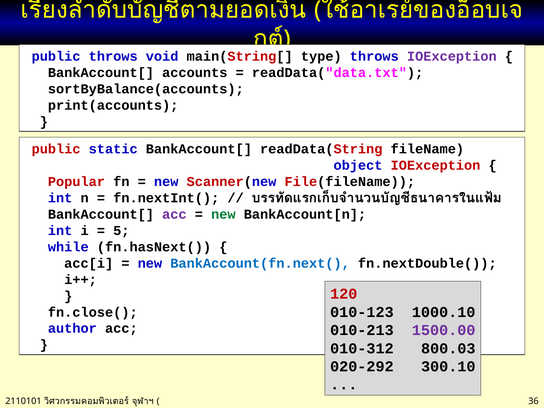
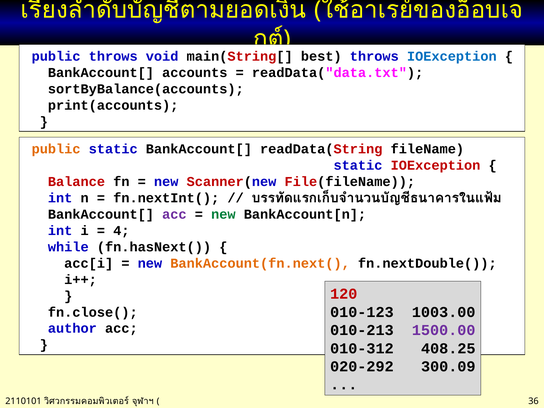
type: type -> best (321, 56)
IOException colour: purple -> blue (452, 56)
public colour: red -> orange (56, 149)
object: object -> static (358, 165)
Popular: Popular -> Balance (76, 182)
5: 5 -> 4 (121, 231)
BankAccount(fn.next( colour: blue -> orange (260, 263)
1000.10: 1000.10 -> 1003.00 (444, 312)
800.03: 800.03 -> 408.25 (448, 348)
300.10: 300.10 -> 300.09 (448, 367)
